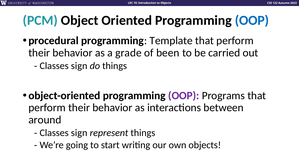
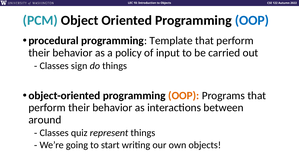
grade: grade -> policy (128, 53)
been: been -> input (168, 53)
OOP colour: purple -> orange (184, 96)
sign: sign -> quiz (79, 133)
